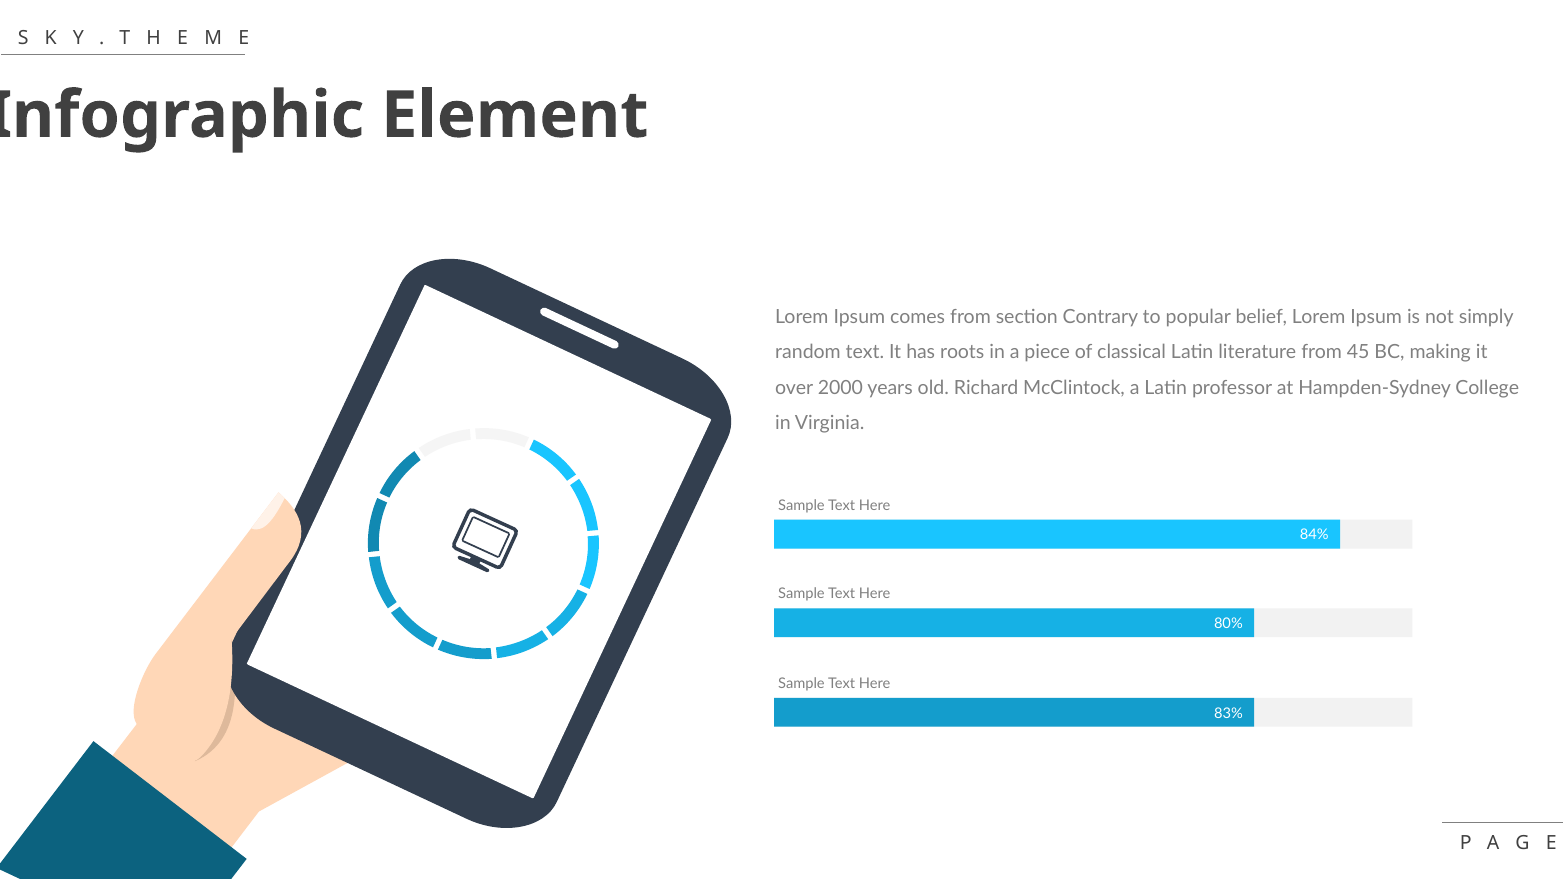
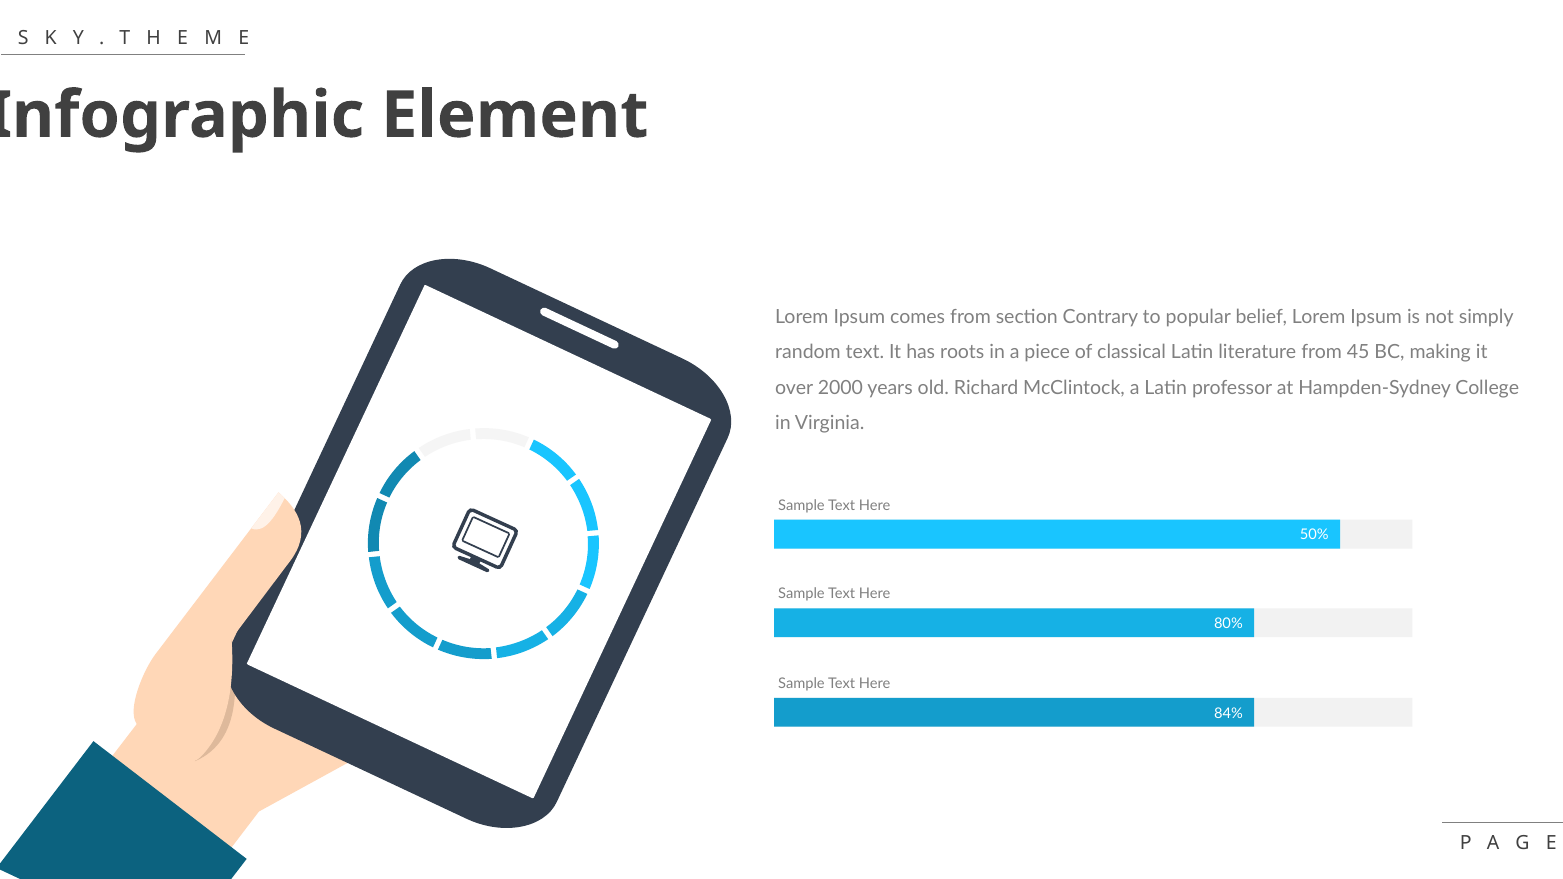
84%: 84% -> 50% (1314, 535)
83%: 83% -> 84% (1228, 713)
